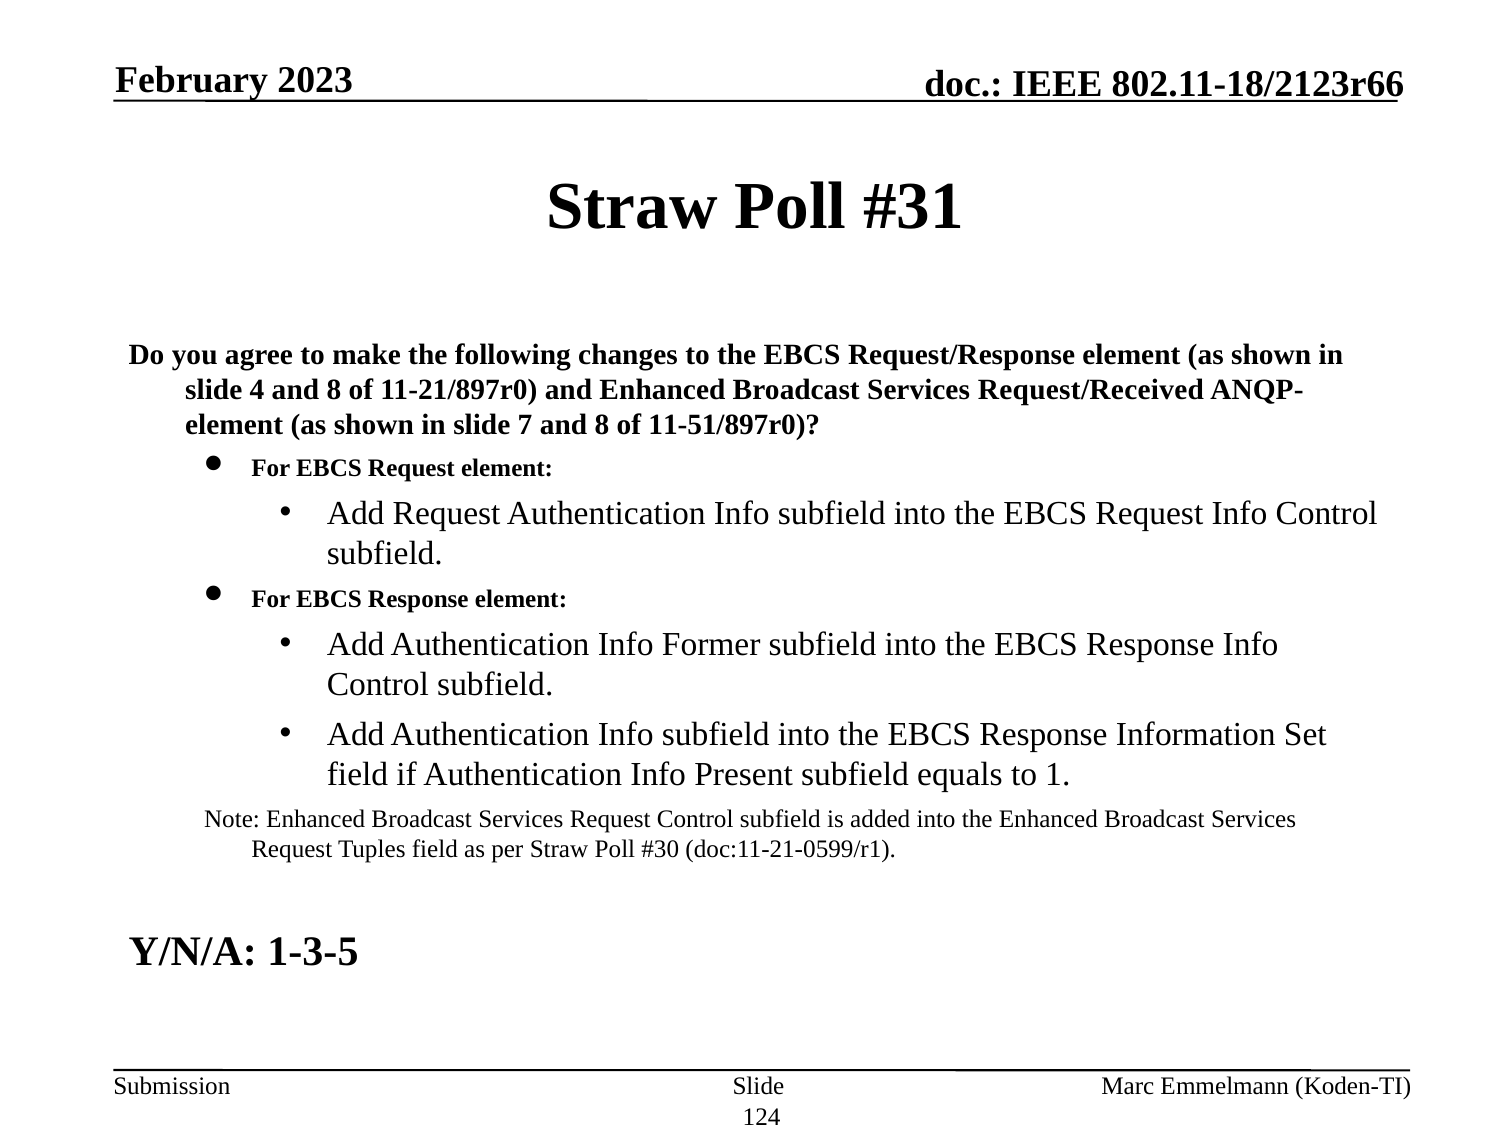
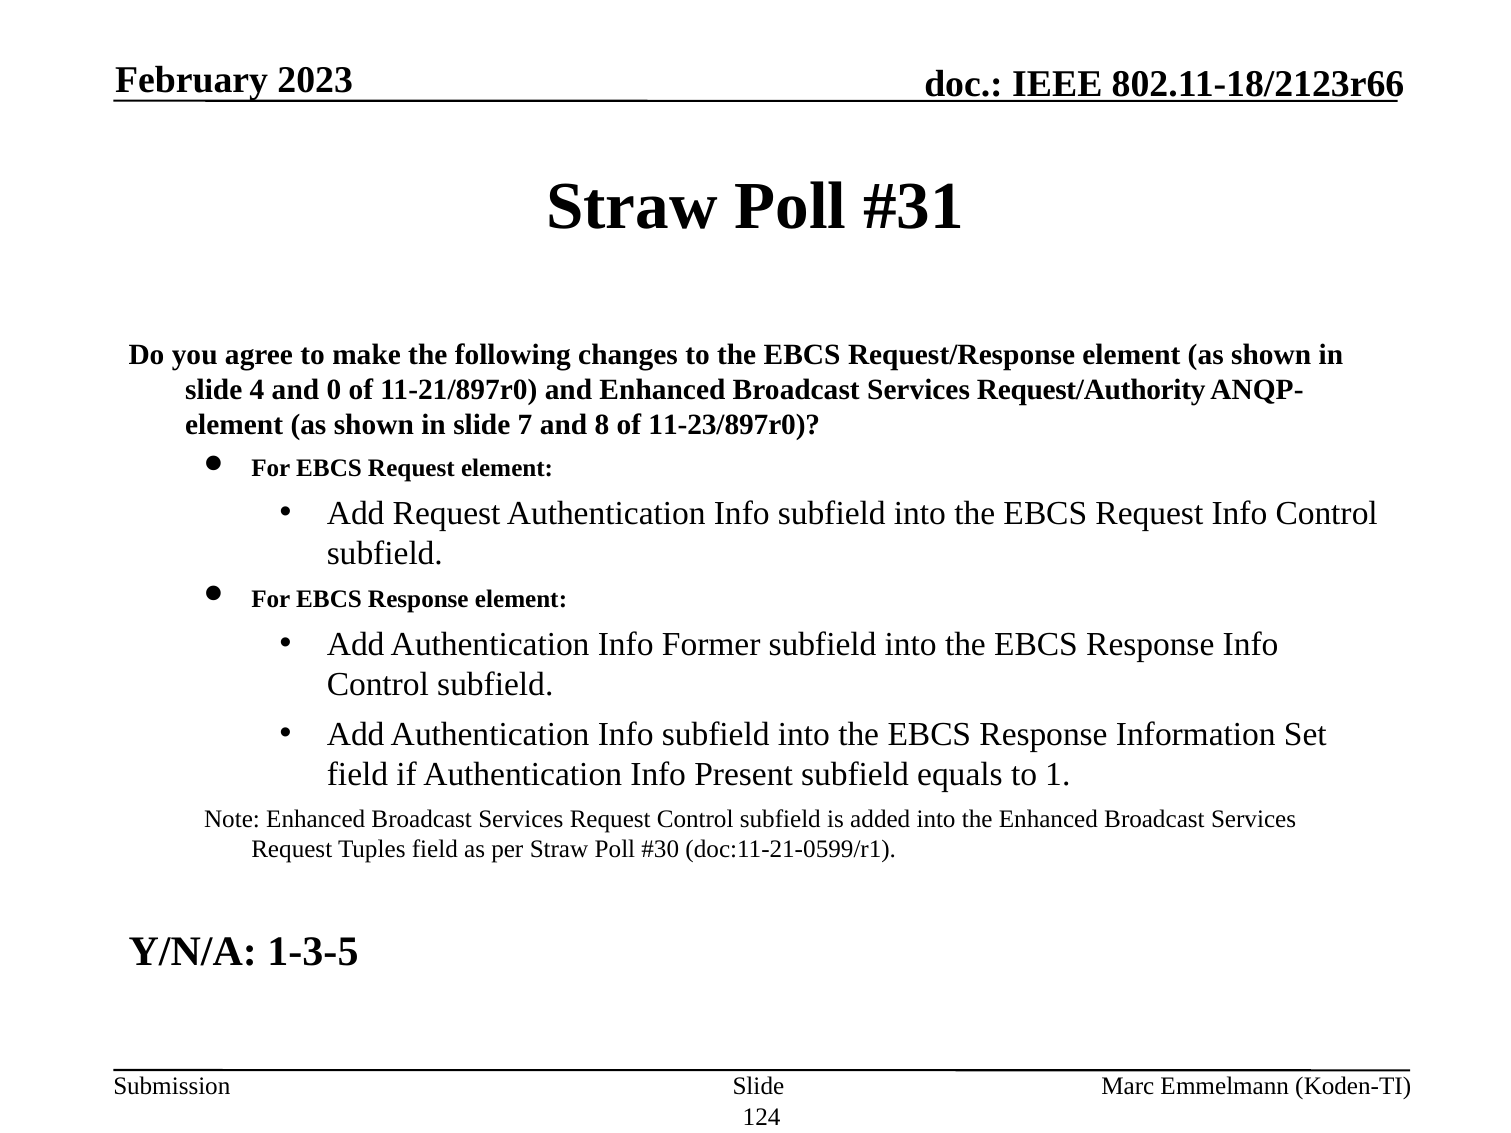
4 and 8: 8 -> 0 (334, 390)
Request/Received: Request/Received -> Request/Authority (1091, 390)
11-51/897r0: 11-51/897r0 -> 11-23/897r0 (734, 425)
